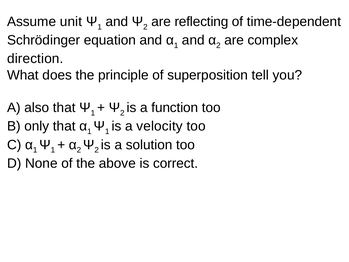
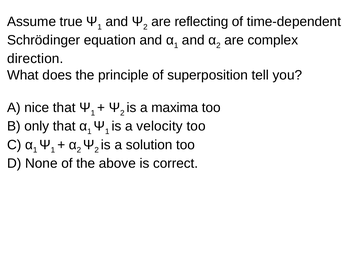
unit: unit -> true (71, 22)
also: also -> nice (37, 108)
function: function -> maxima (175, 108)
